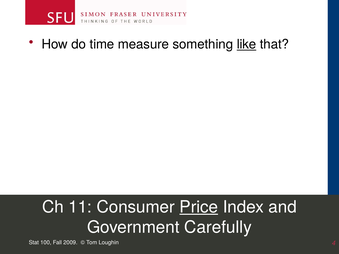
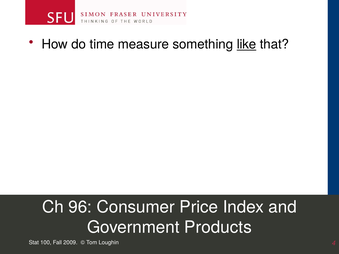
11: 11 -> 96 (80, 207)
Price underline: present -> none (199, 207)
Carefully: Carefully -> Products (218, 227)
